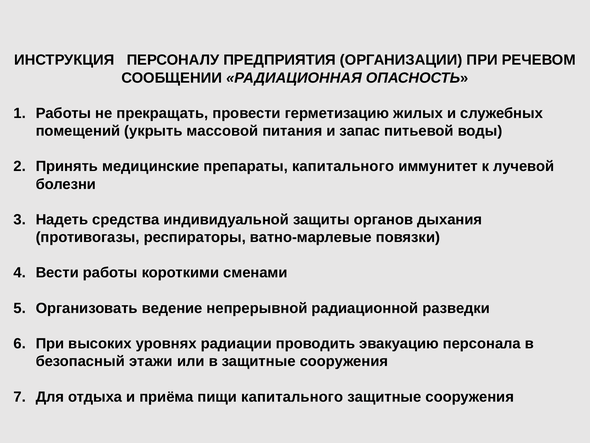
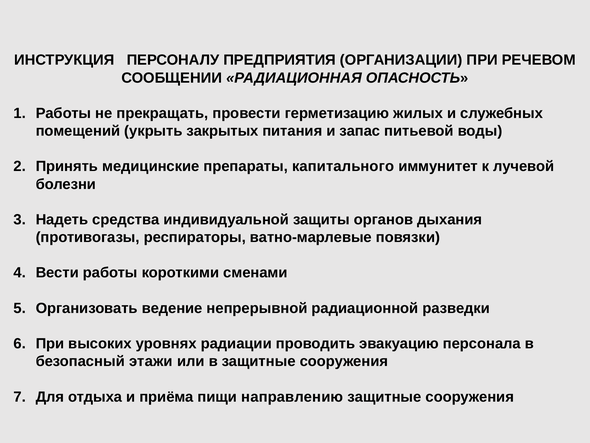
массовой: массовой -> закрытых (223, 131)
пищи капитального: капитального -> направлению (292, 396)
